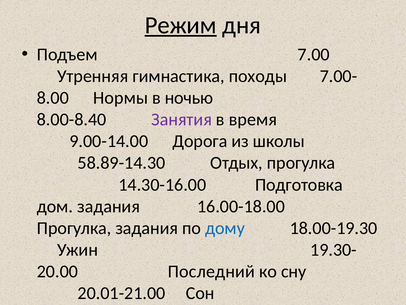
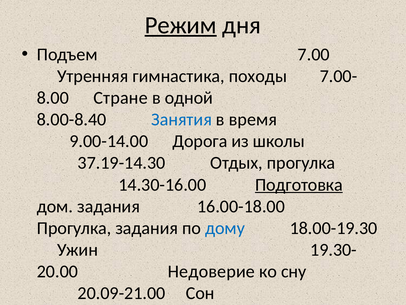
Нормы: Нормы -> Стране (121, 98)
ночью: ночью -> одной (189, 98)
Занятия colour: purple -> blue (182, 119)
58.89-14.30: 58.89-14.30 -> 37.19-14.30 (122, 163)
Подготовка underline: none -> present (299, 184)
Последний: Последний -> Недоверие (211, 271)
20.01-21.00: 20.01-21.00 -> 20.09-21.00 (122, 293)
